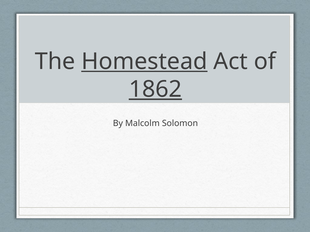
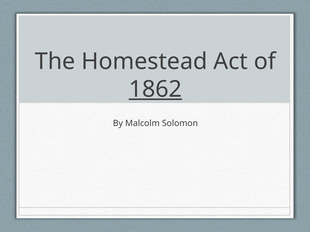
Homestead underline: present -> none (144, 62)
